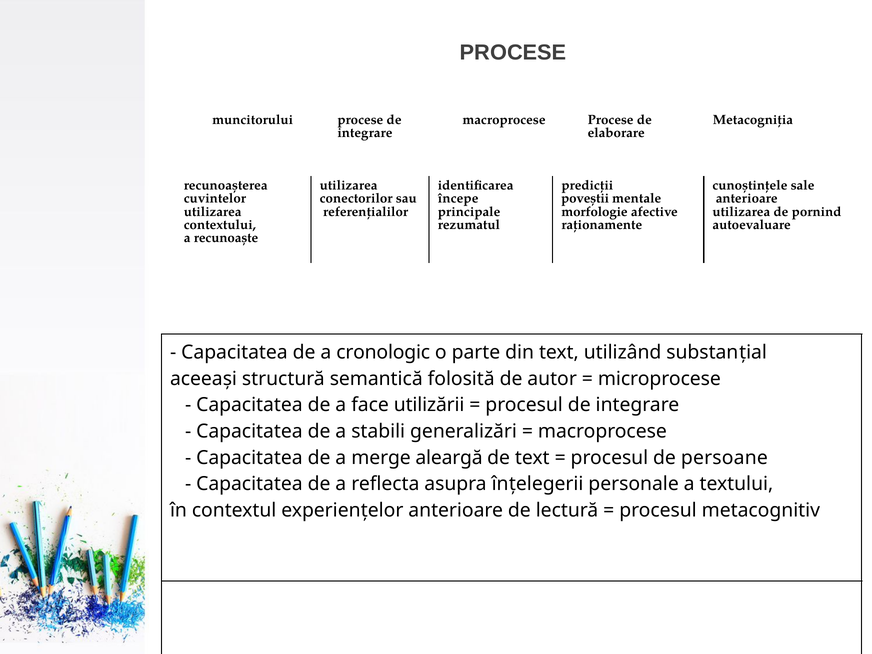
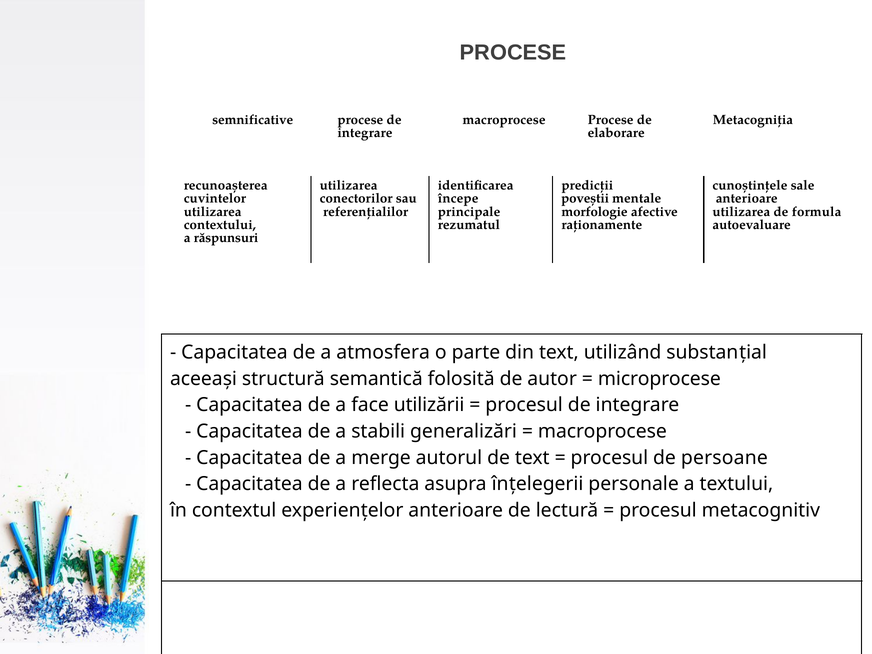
muncitorului: muncitorului -> semnificative (253, 120)
pornind: pornind -> formula (817, 212)
recunoaşte: recunoaşte -> răspunsuri (226, 238)
cronologic: cronologic -> atmosfera (383, 352)
aleargă: aleargă -> autorul (449, 458)
